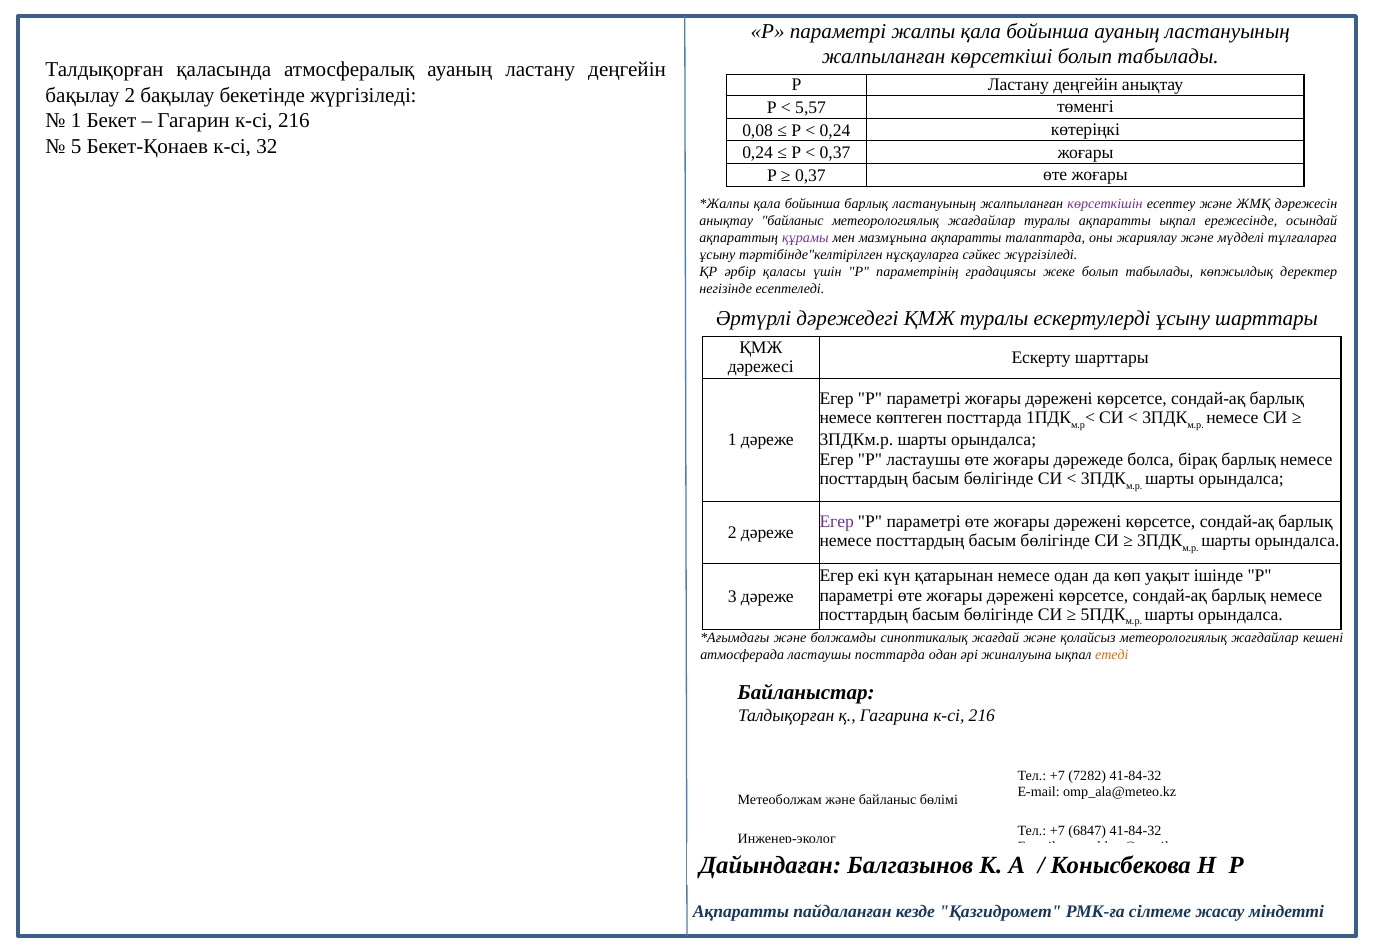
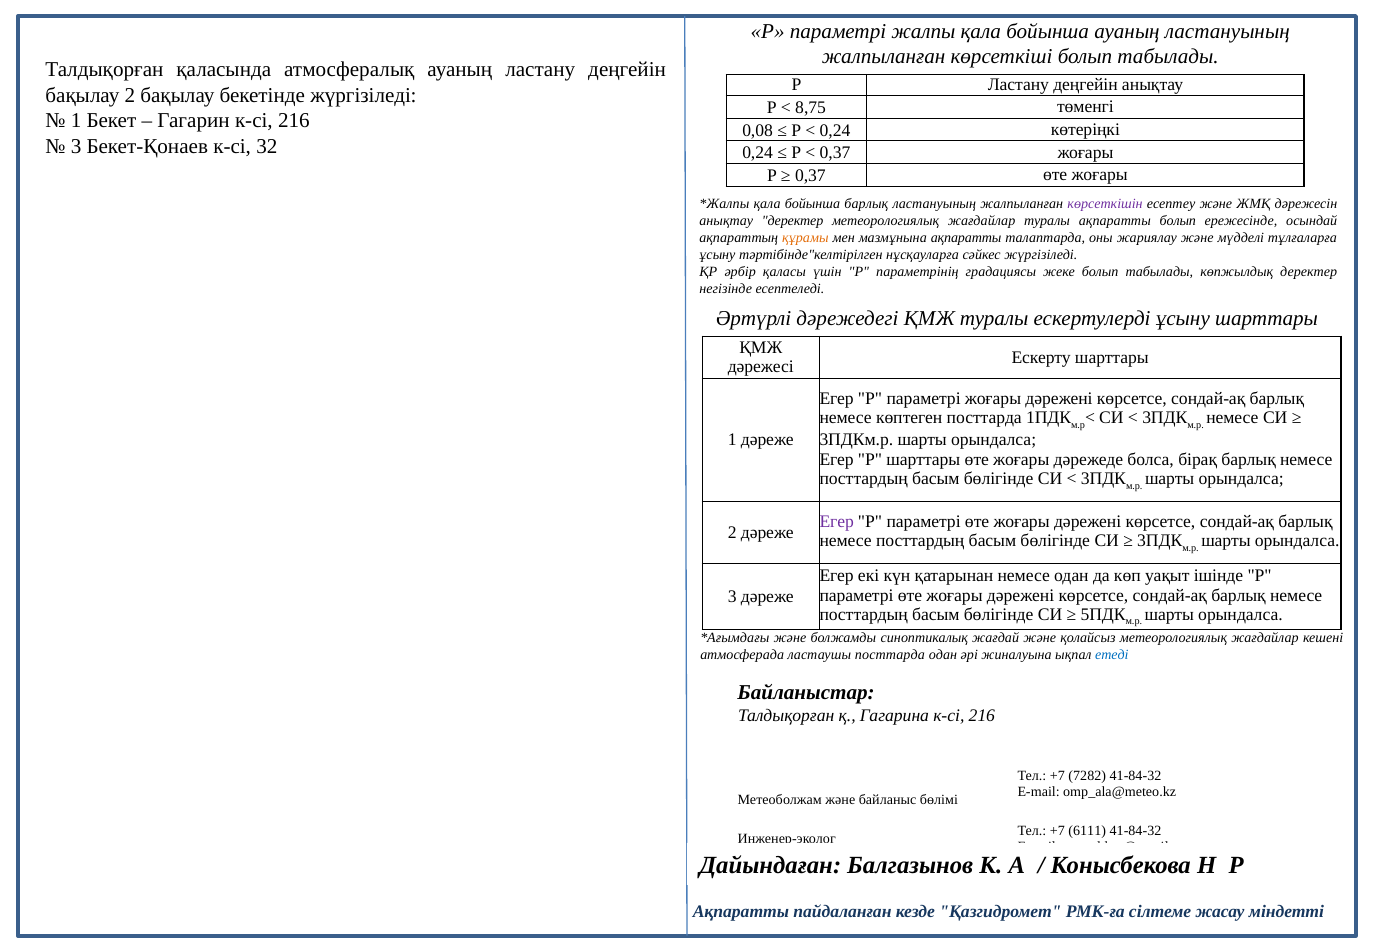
5,57: 5,57 -> 8,75 (811, 108)
5: 5 -> 3 (76, 146)
анықтау байланыс: байланыс -> деректер (793, 221)
ақпаратты ықпал: ықпал -> болып (1178, 221)
құрамы colour: purple -> orange (805, 238)
P ластаушы: ластаушы -> шарттары (923, 459)
етеді colour: orange -> blue (1112, 655)
6847: 6847 -> 6111 (1087, 830)
